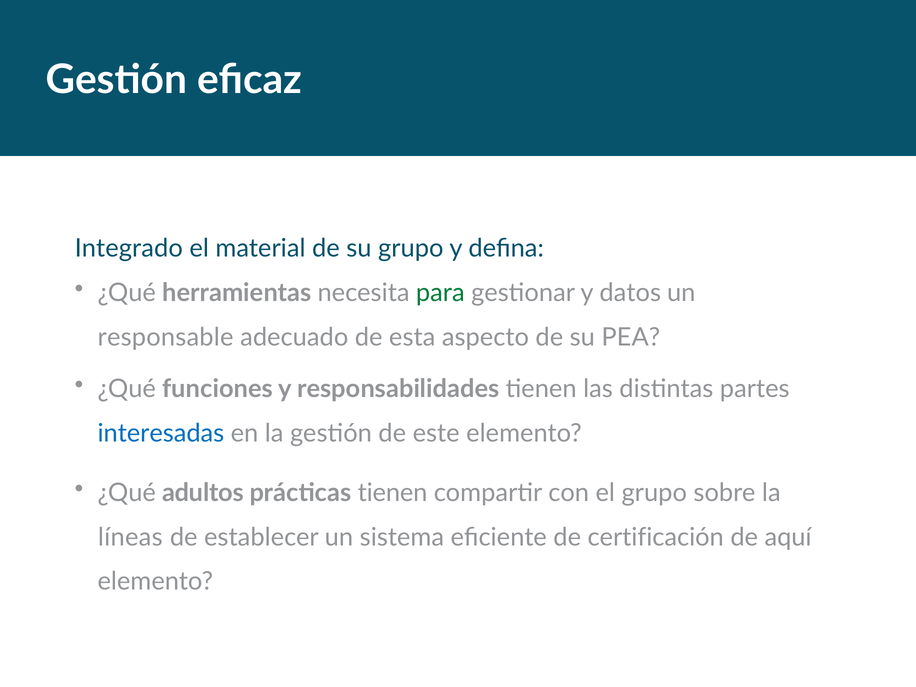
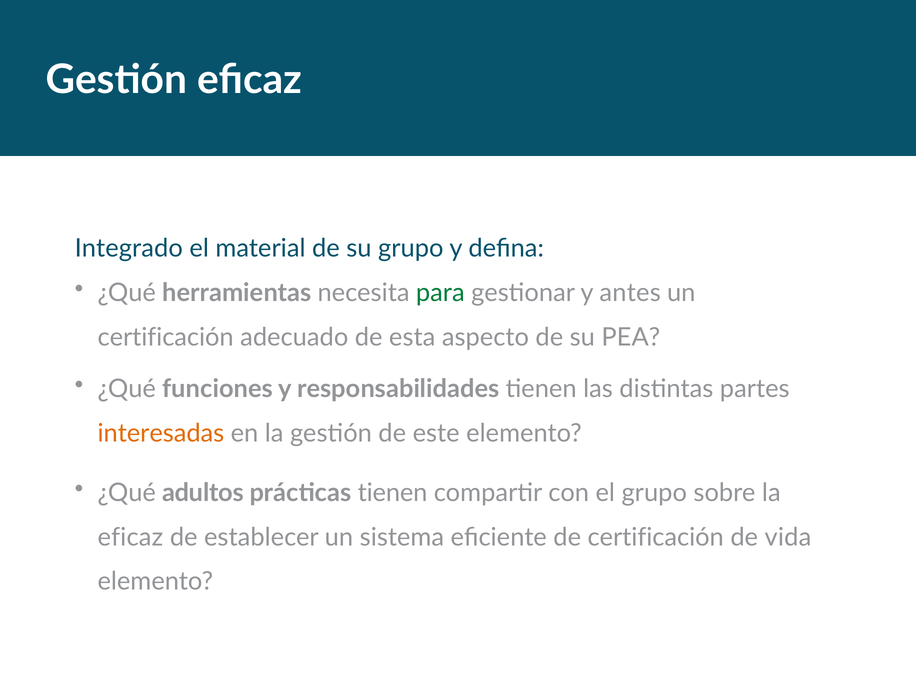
datos: datos -> antes (630, 293)
responsable: responsable -> certificación (166, 337)
interesadas colour: blue -> orange (161, 433)
líneas: líneas -> eficaz (130, 537)
aquí: aquí -> vida (788, 537)
